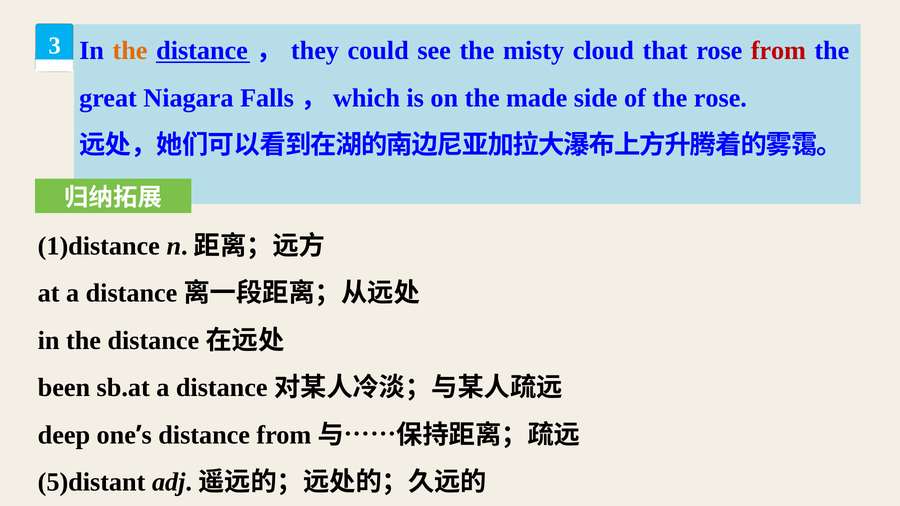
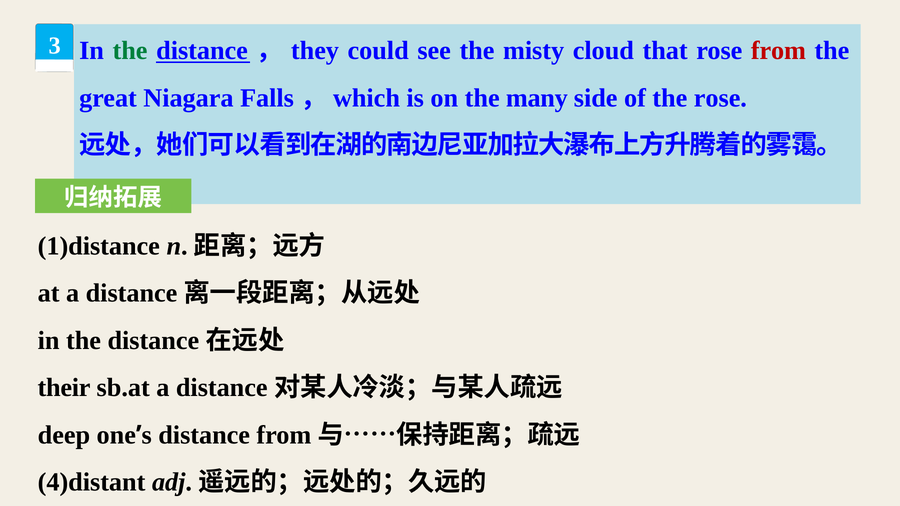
the colour: orange -> green (130, 51)
made: made -> many (537, 98)
been: been -> their (64, 388)
5)distant: 5)distant -> 4)distant (92, 483)
